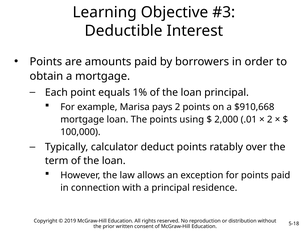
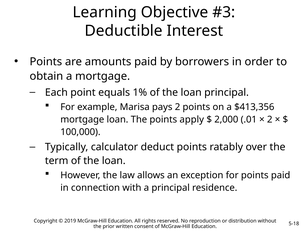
$910,668: $910,668 -> $413,356 (254, 107)
using: using -> apply (192, 120)
